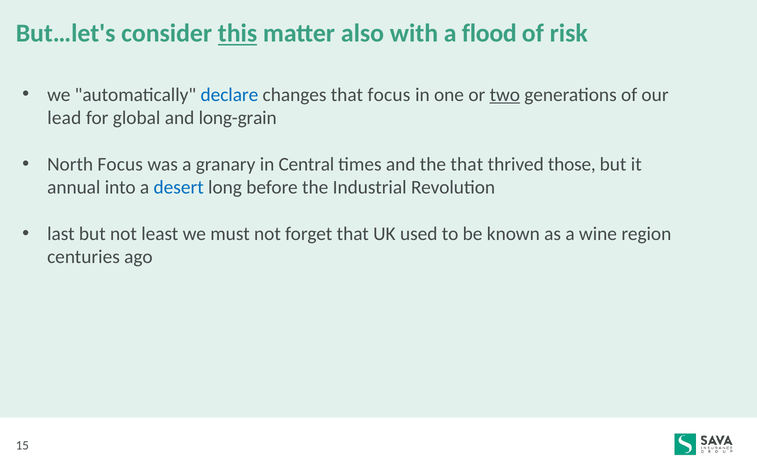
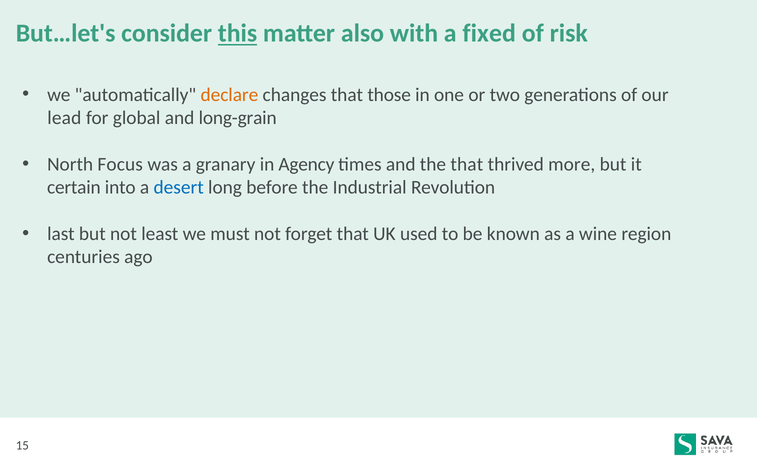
flood: flood -> fixed (489, 33)
declare colour: blue -> orange (229, 95)
that focus: focus -> those (389, 95)
two underline: present -> none (505, 95)
Central: Central -> Agency (306, 164)
those: those -> more (572, 164)
annual: annual -> certain (74, 187)
